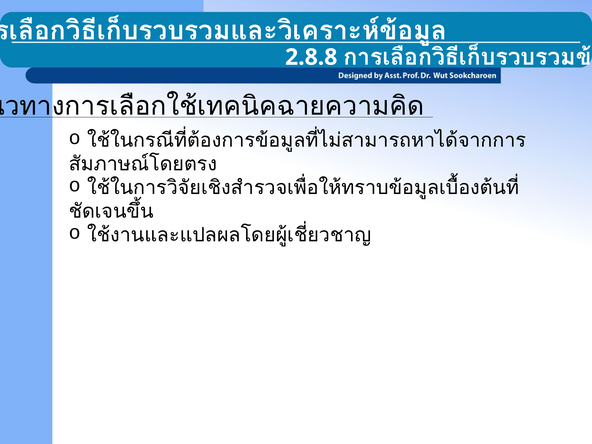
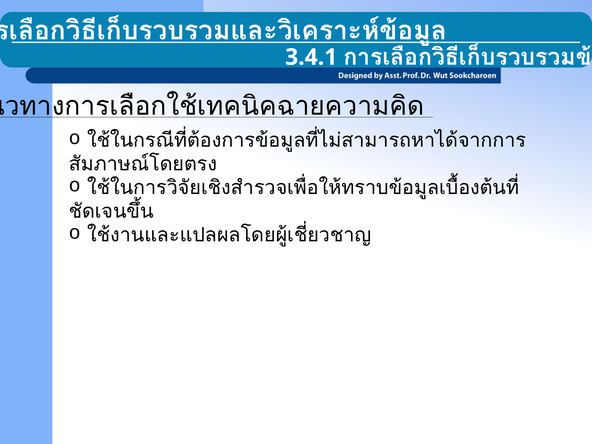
2.8.8: 2.8.8 -> 3.4.1 (311, 57)
